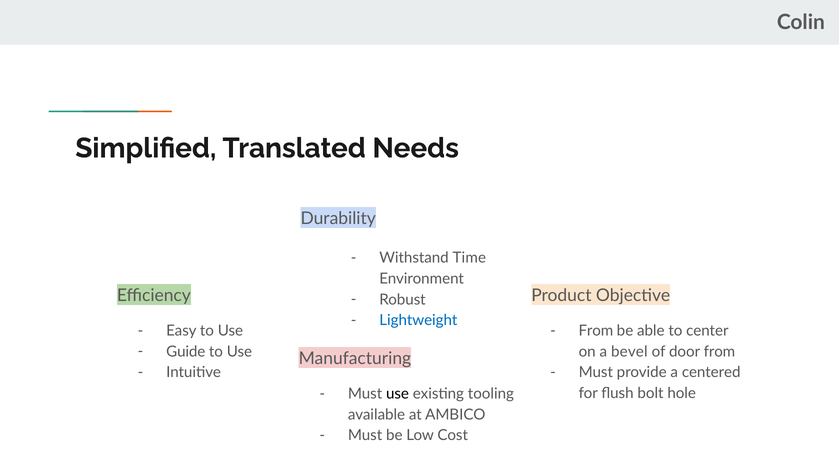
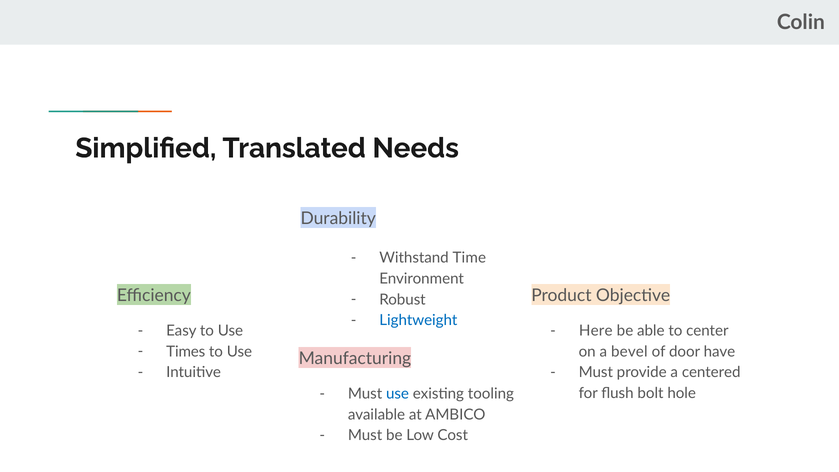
From: From -> Here (596, 331)
Guide: Guide -> Times (186, 352)
door from: from -> have (719, 352)
use colour: black -> blue (398, 394)
